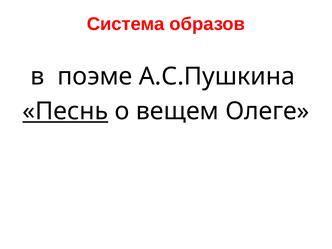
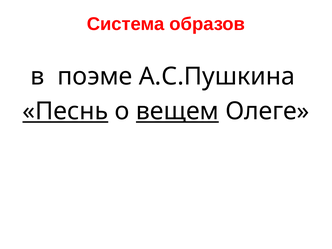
вещем underline: none -> present (177, 111)
